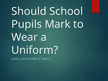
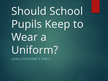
Mark: Mark -> Keep (57, 24)
